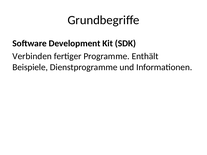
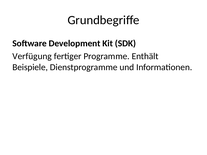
Verbinden: Verbinden -> Verfügung (32, 56)
